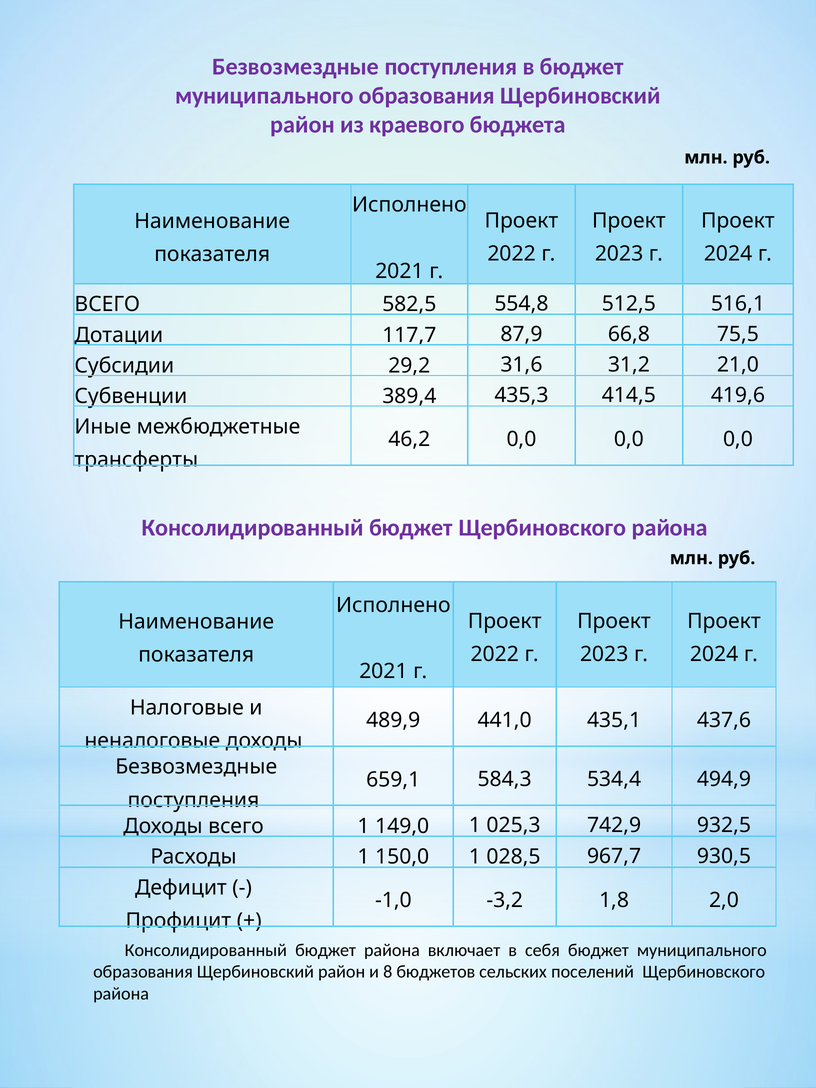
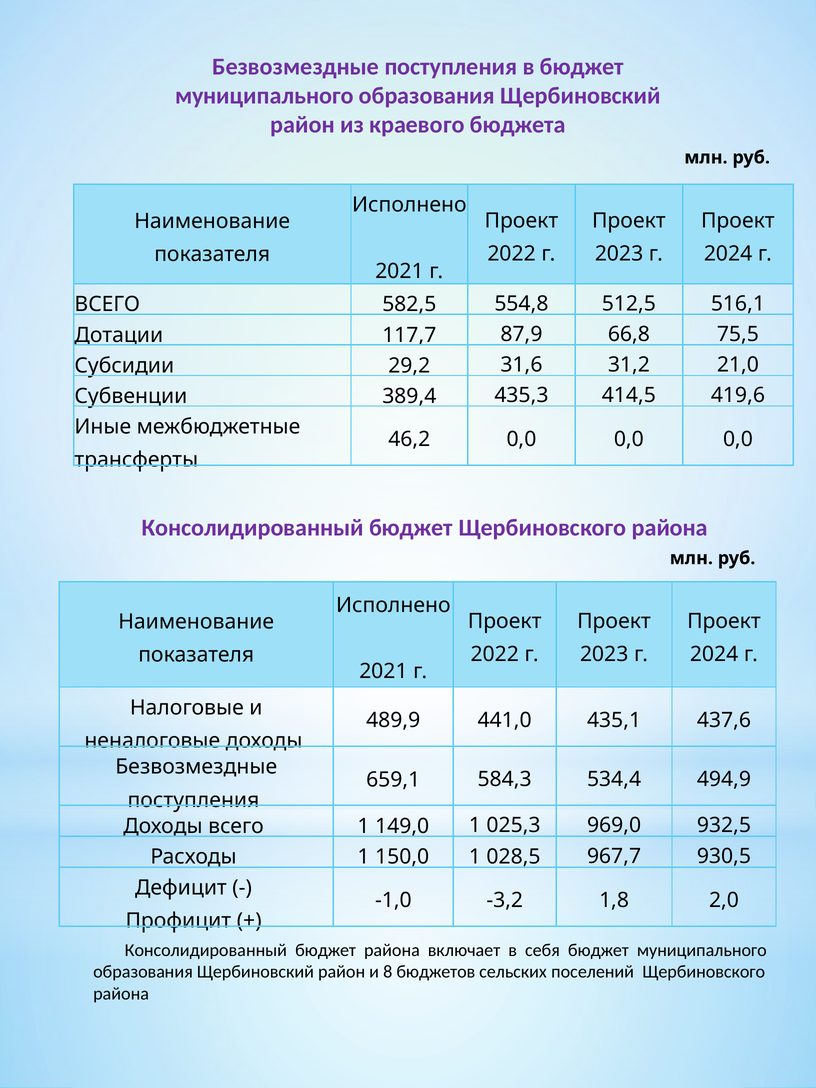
742,9: 742,9 -> 969,0 (614, 825)
